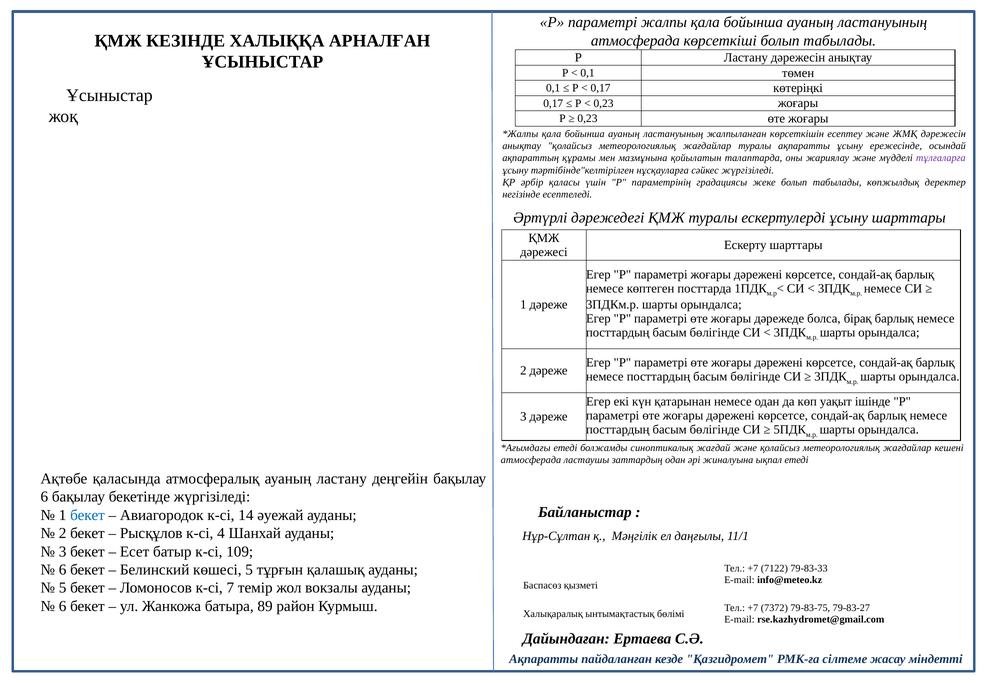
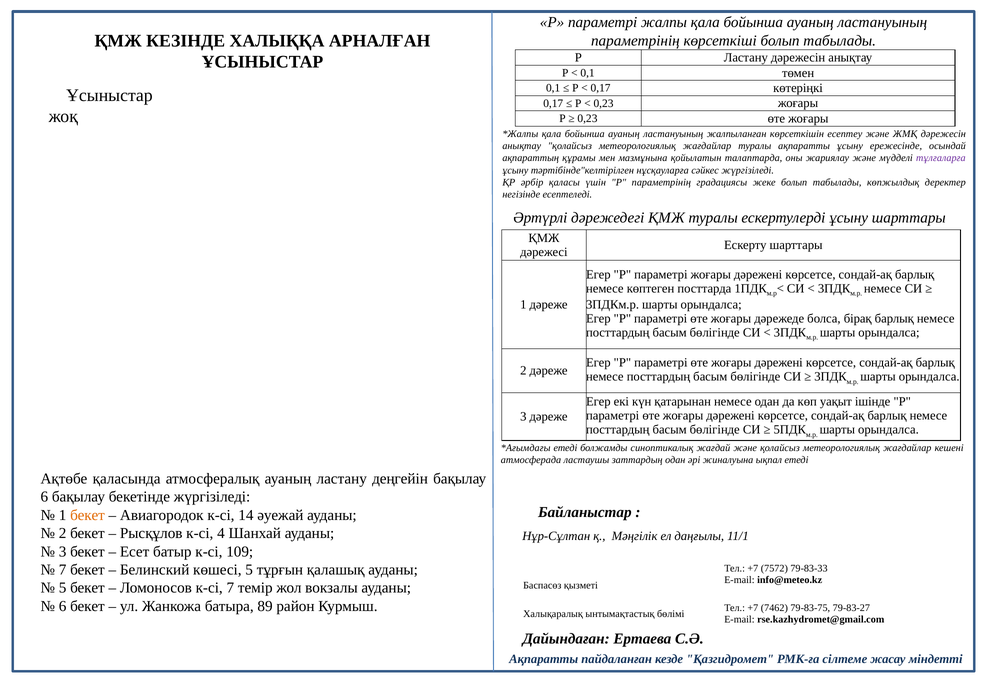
атмосферада: атмосферада -> параметрінің (635, 41)
бекет colour: blue -> orange (87, 515)
6: 6 -> 7 (63, 570)
7122: 7122 -> 7572 (774, 569)
7372: 7372 -> 7462 (774, 608)
